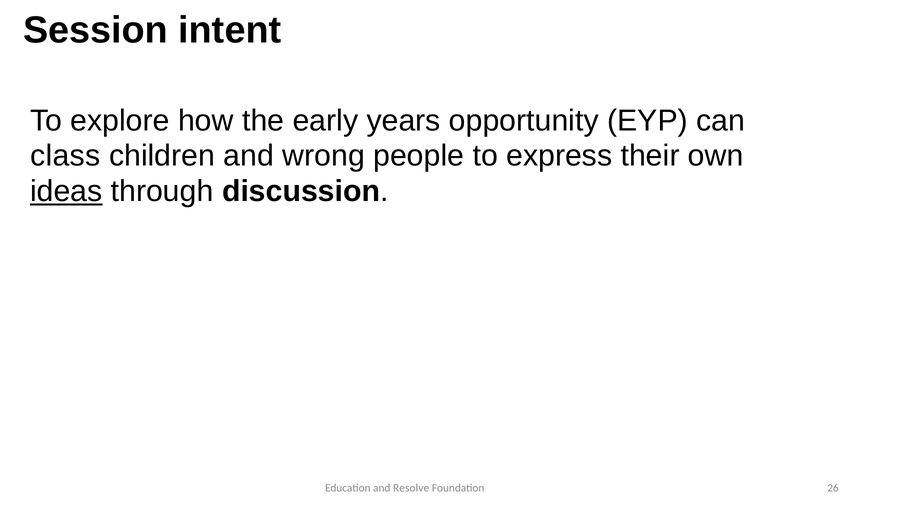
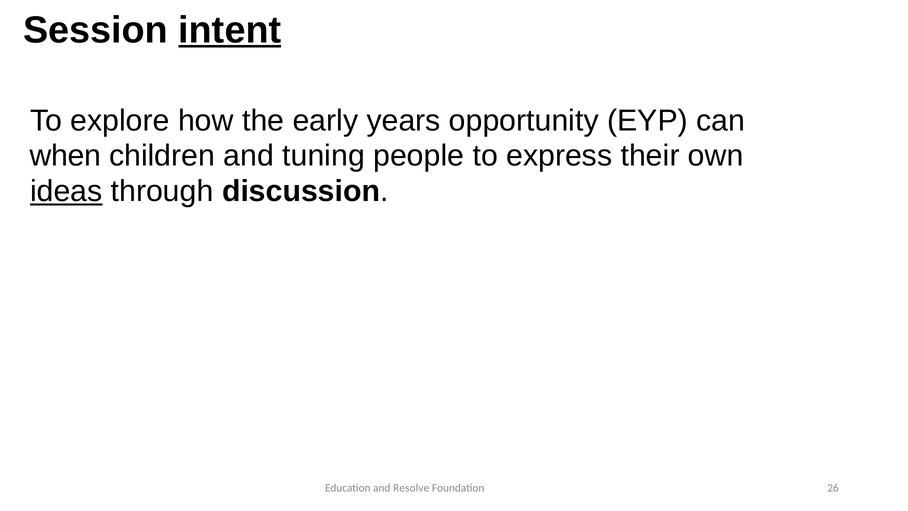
intent underline: none -> present (230, 30)
class: class -> when (65, 156)
wrong: wrong -> tuning (324, 156)
